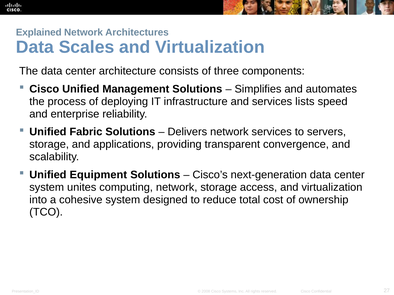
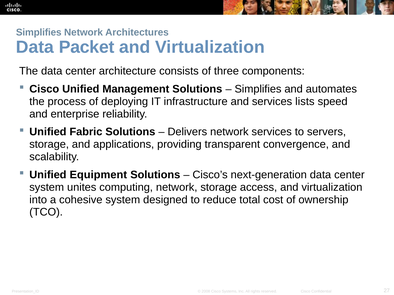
Explained: Explained -> Simplifies (39, 33)
Scales: Scales -> Packet (87, 47)
